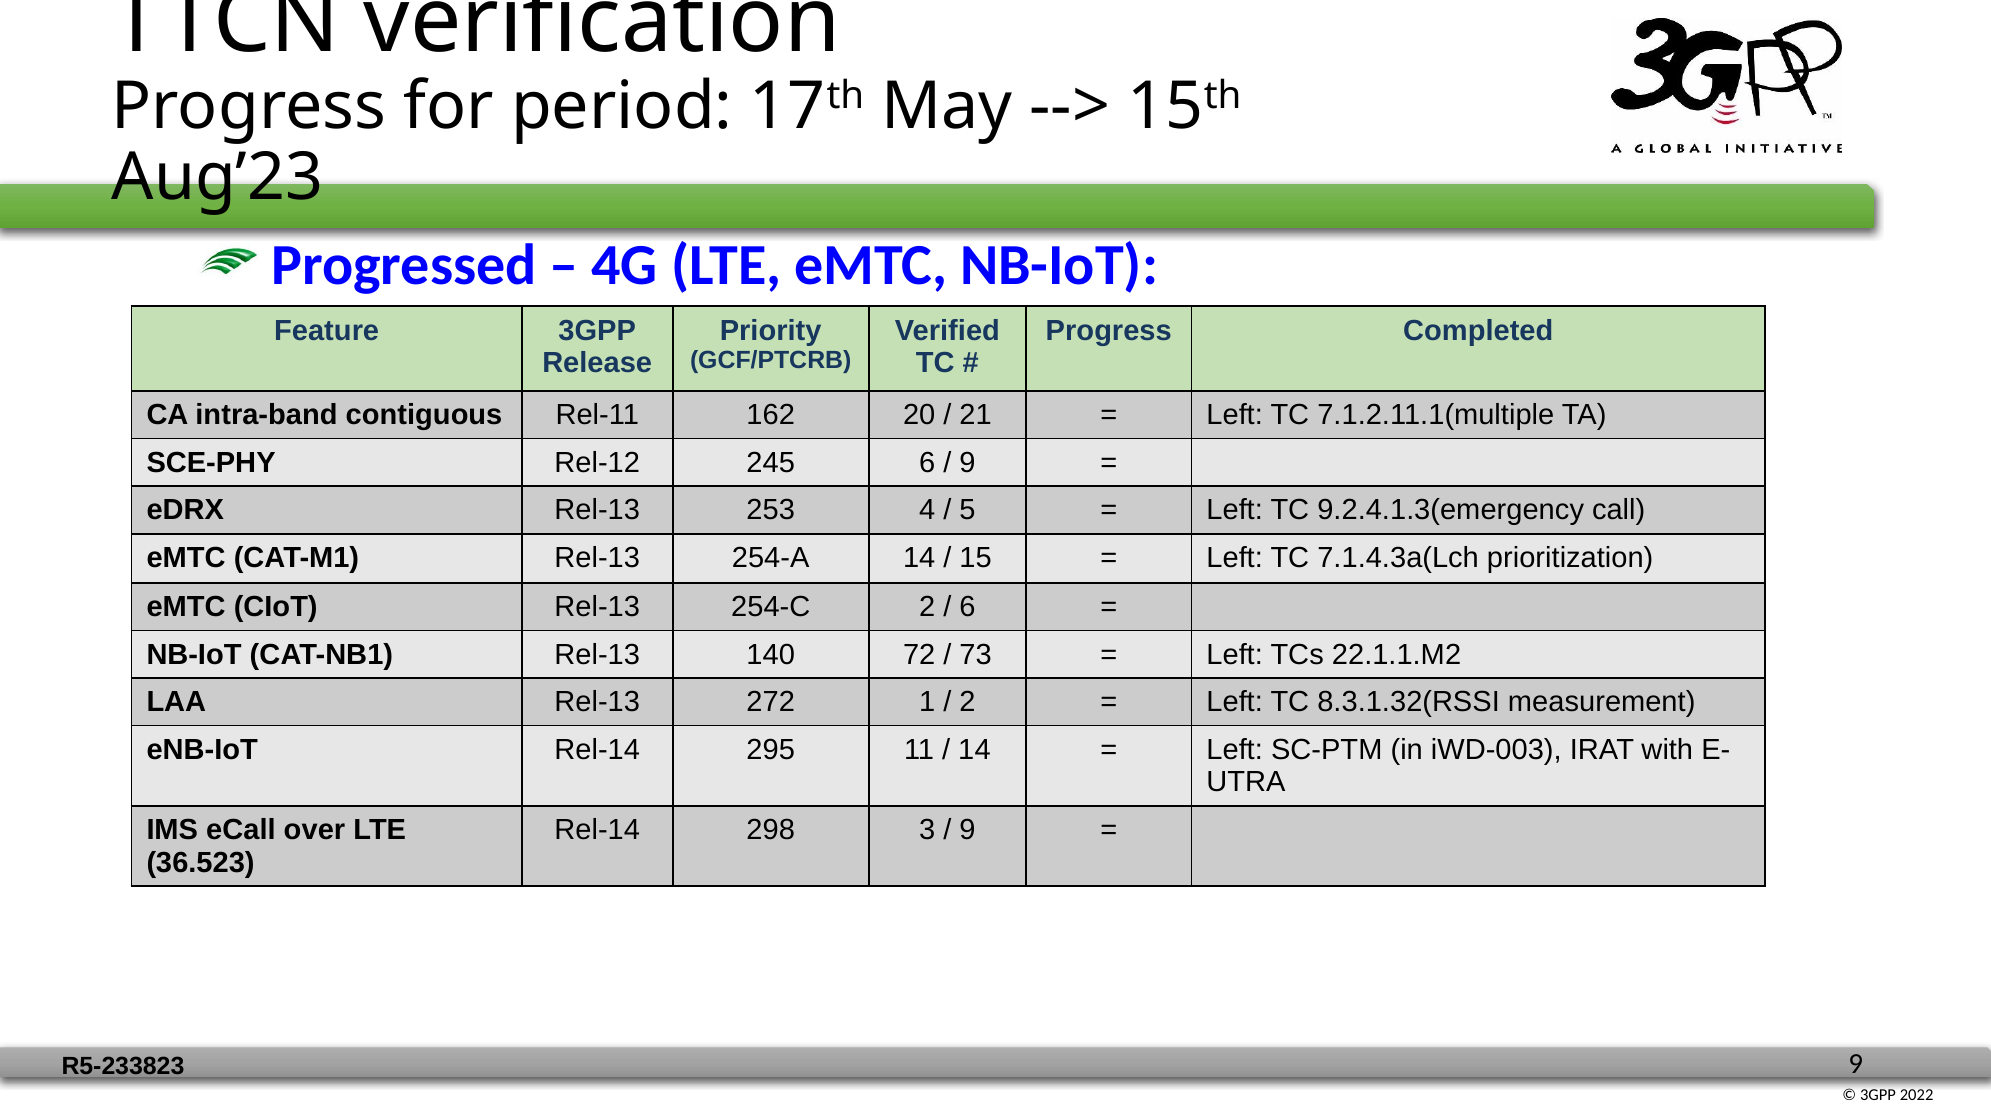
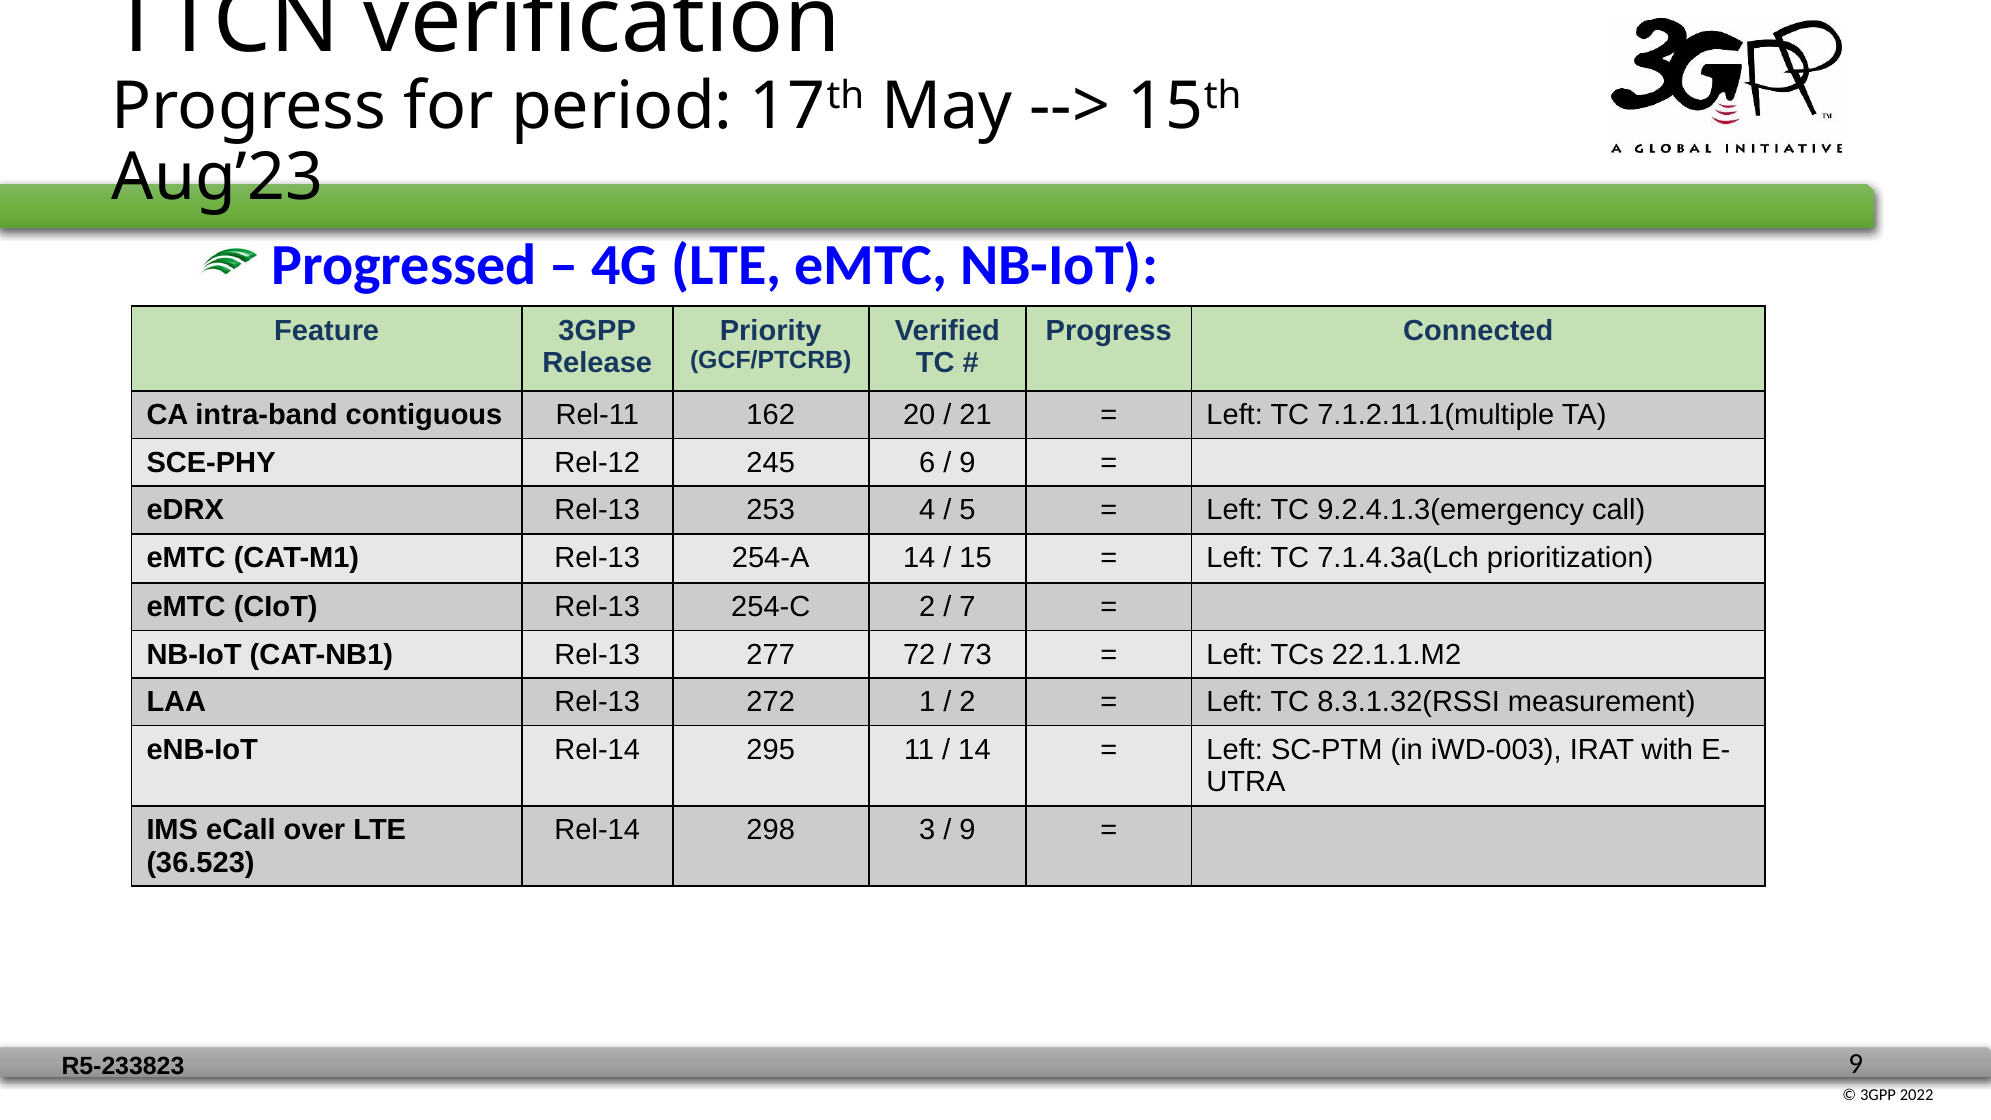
Completed: Completed -> Connected (1478, 330)
6: 6 -> 7 (968, 607)
140: 140 -> 277 (771, 655)
